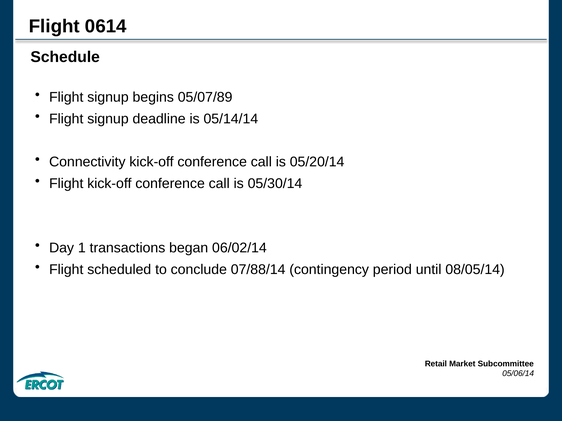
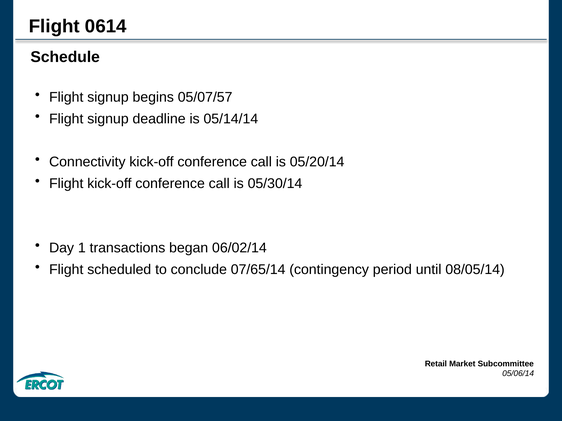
05/07/89: 05/07/89 -> 05/07/57 (205, 97)
07/88/14: 07/88/14 -> 07/65/14 (258, 270)
